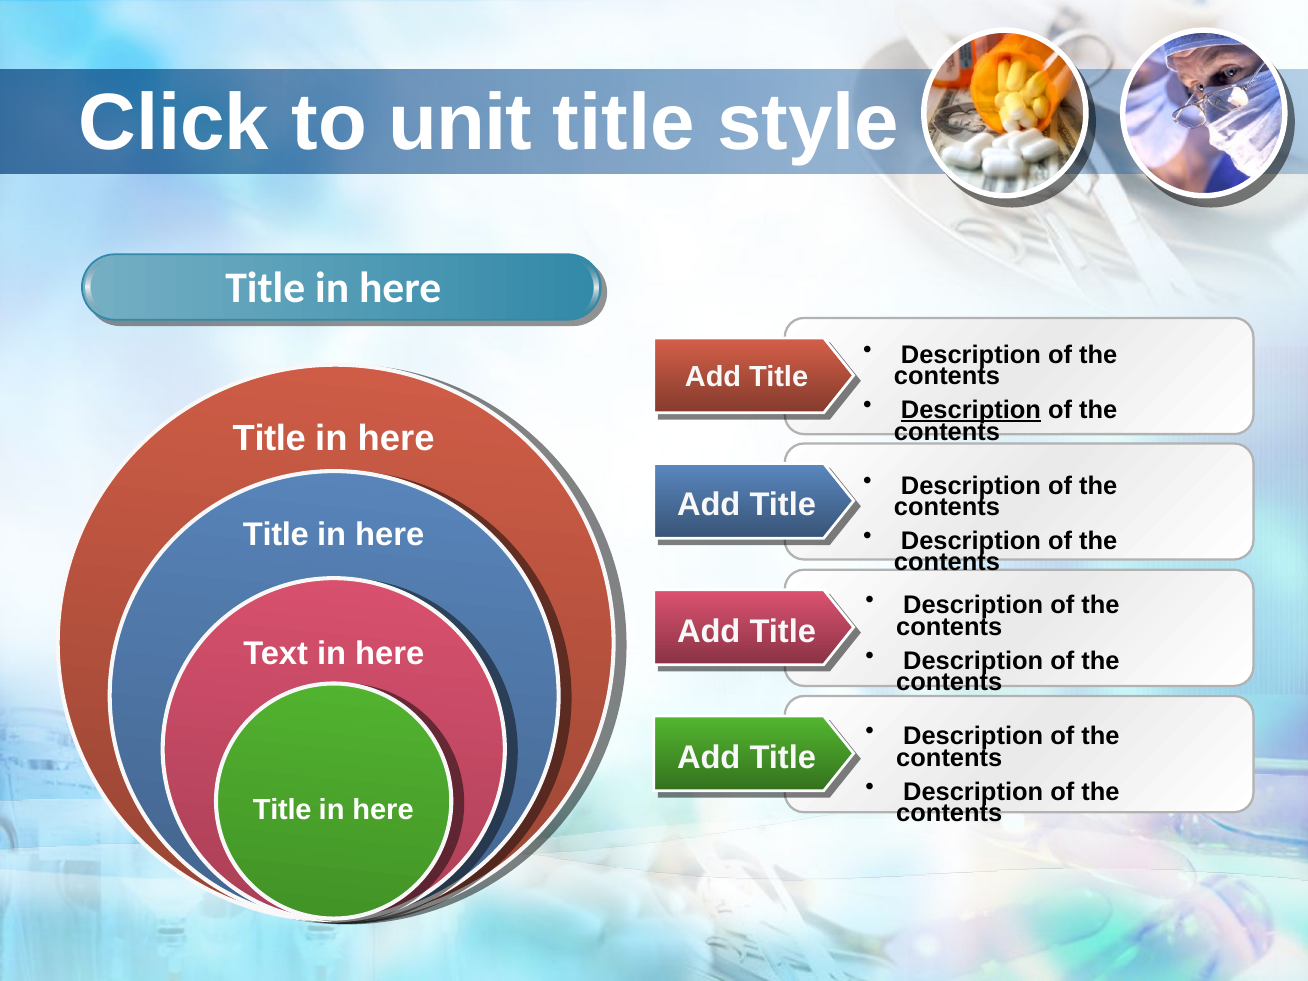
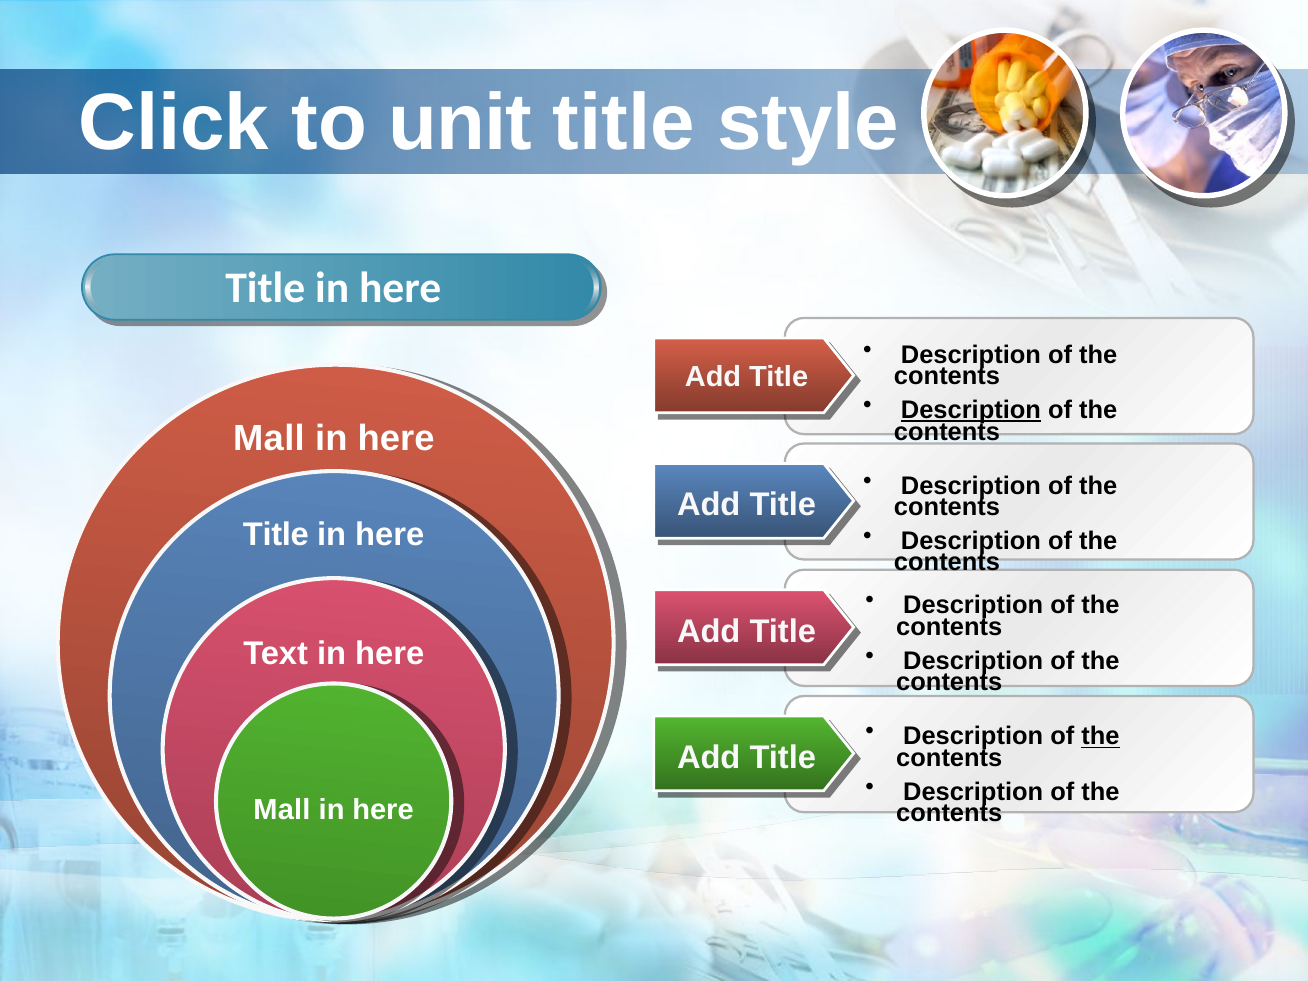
Title: Title -> Mall (269, 438)
the underline: none -> present (1101, 736)
Title: Title -> Mall (282, 810)
